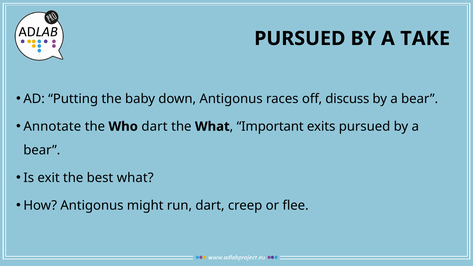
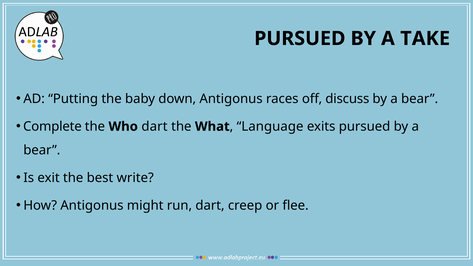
Annotate: Annotate -> Complete (52, 127)
Important: Important -> Language (270, 127)
best what: what -> write (135, 178)
